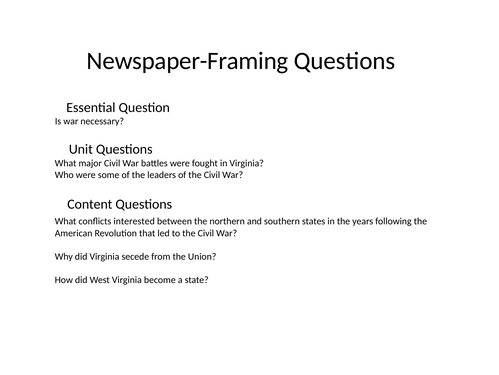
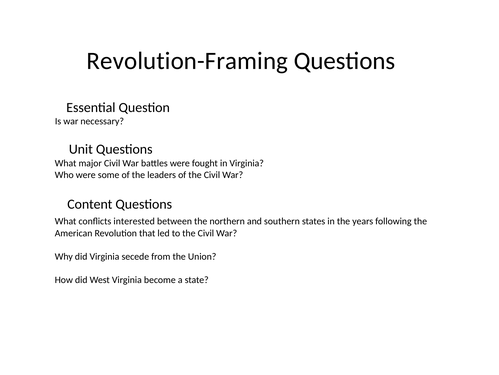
Newspaper-Framing: Newspaper-Framing -> Revolution-Framing (187, 61)
